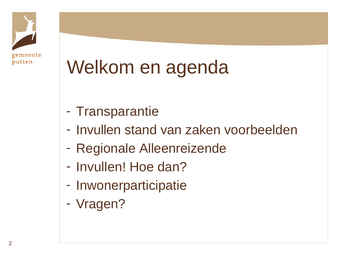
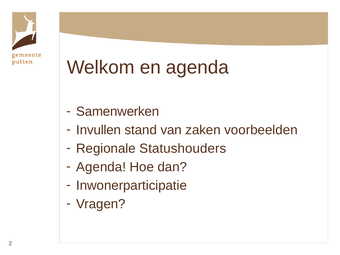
Transparantie: Transparantie -> Samenwerken (118, 112)
Alleenreizende: Alleenreizende -> Statushouders (183, 149)
Invullen: Invullen -> Agenda (101, 167)
